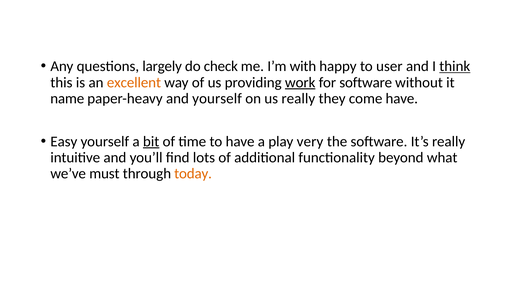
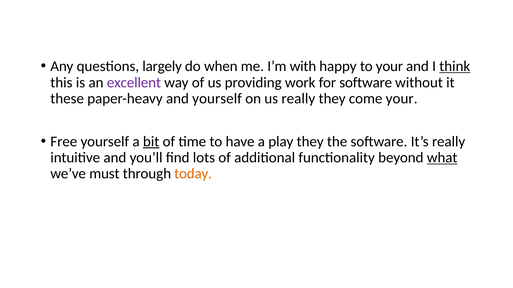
check: check -> when (221, 66)
to user: user -> your (389, 66)
excellent colour: orange -> purple (134, 83)
work underline: present -> none (300, 83)
name: name -> these (67, 99)
come have: have -> your (402, 99)
Easy: Easy -> Free (64, 142)
play very: very -> they (310, 142)
what underline: none -> present (442, 158)
